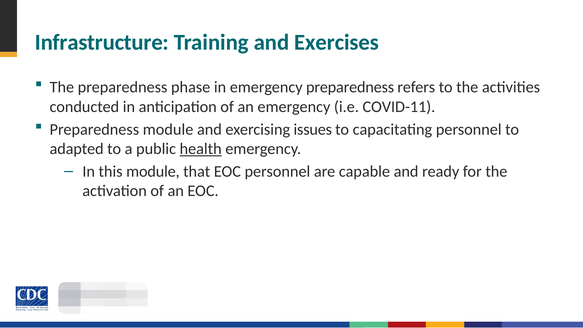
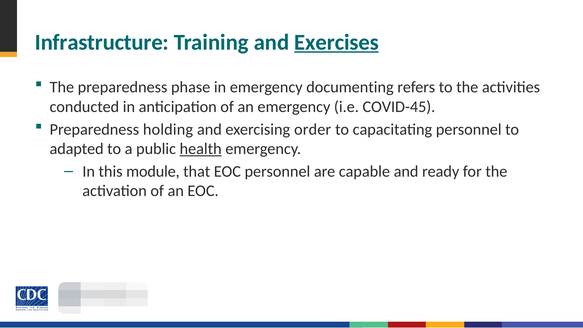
Exercises underline: none -> present (337, 42)
emergency preparedness: preparedness -> documenting (350, 87)
COVID-11: COVID-11 -> COVID-45 (399, 107)
Preparedness module: module -> holding (168, 129)
issues: issues -> order (313, 129)
